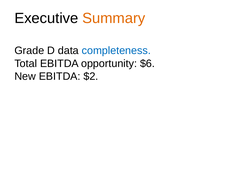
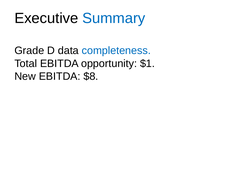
Summary colour: orange -> blue (114, 18)
$6: $6 -> $1 (147, 63)
$2: $2 -> $8 (91, 76)
